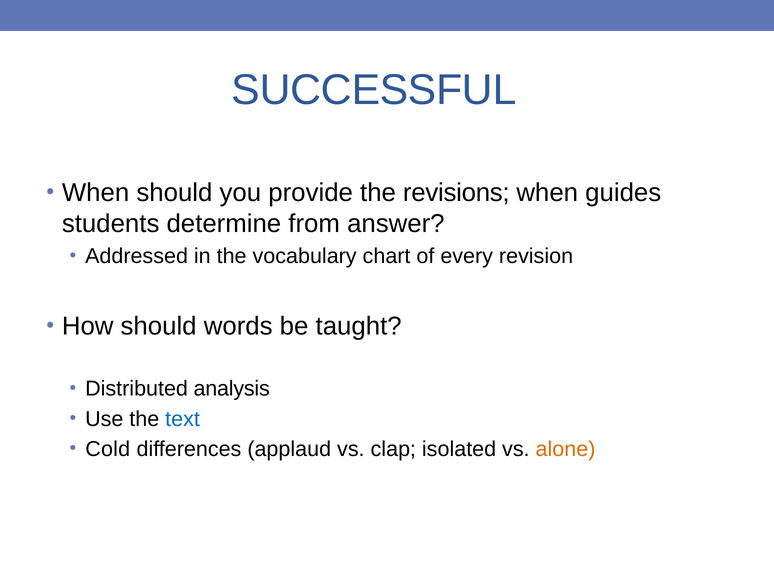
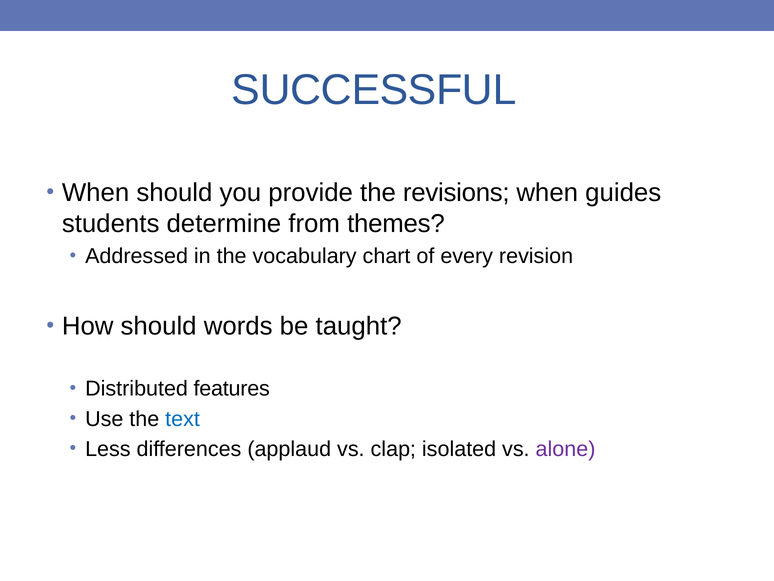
answer: answer -> themes (396, 224)
analysis: analysis -> features (232, 388)
Cold: Cold -> Less (108, 449)
alone colour: orange -> purple (566, 449)
